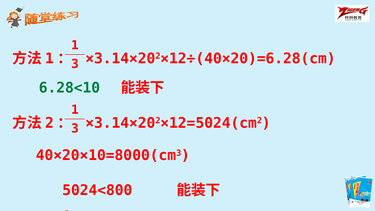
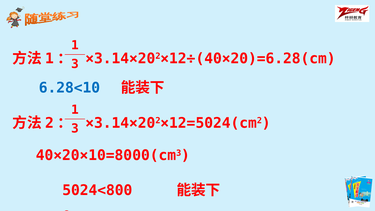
6.28<10 colour: green -> blue (69, 88)
